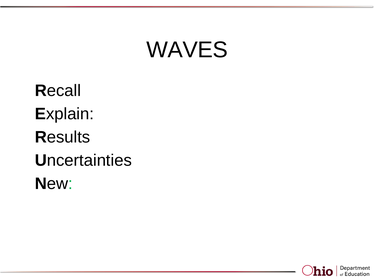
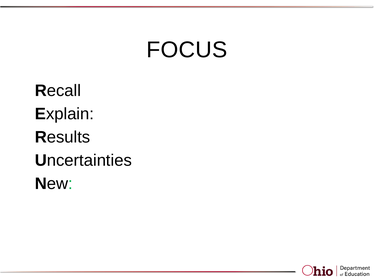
WAVES: WAVES -> FOCUS (187, 50)
